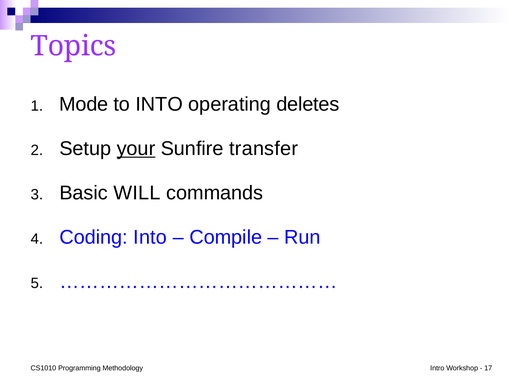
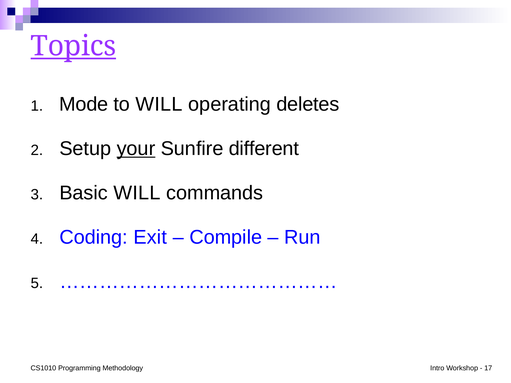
Topics underline: none -> present (74, 46)
to INTO: INTO -> WILL (159, 104)
transfer: transfer -> different (264, 149)
Coding Into: Into -> Exit (150, 237)
